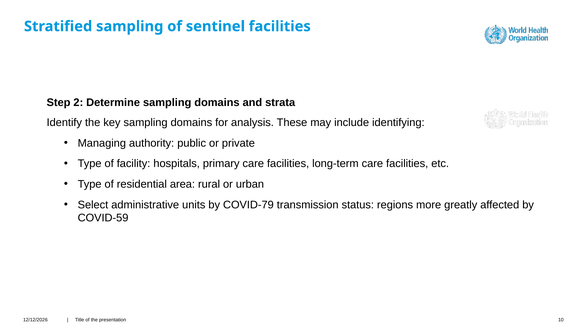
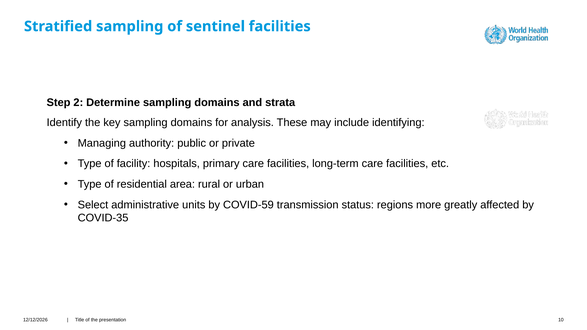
COVID-79: COVID-79 -> COVID-59 (248, 205)
COVID-59: COVID-59 -> COVID-35 (103, 218)
